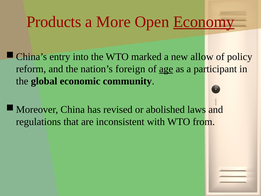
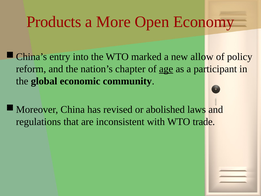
Economy underline: present -> none (204, 22)
foreign: foreign -> chapter (130, 69)
from: from -> trade (204, 122)
